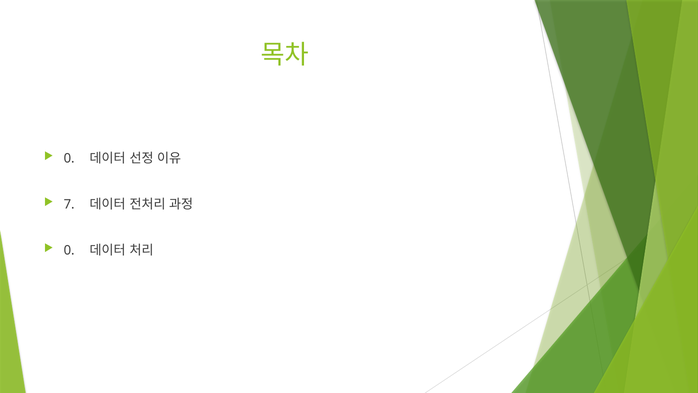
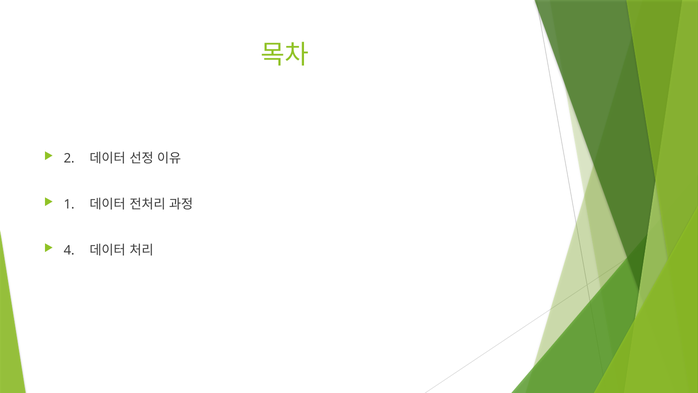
0: 0 -> 2 (69, 158)
7: 7 -> 1 (69, 204)
0: 0 -> 4 (69, 250)
